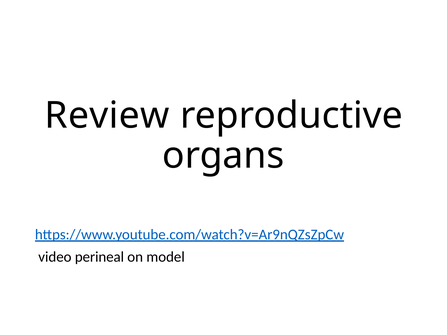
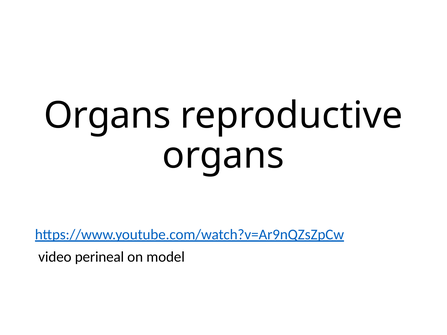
Review: Review -> Organs (107, 116)
